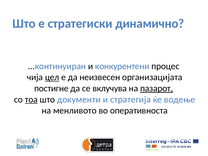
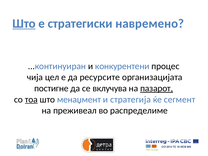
Што underline: none -> present (24, 24)
динамично: динамично -> навремено (150, 24)
цел underline: present -> none (52, 77)
неизвесен: неизвесен -> ресурсите (100, 77)
документи: документи -> менаџмент (79, 99)
водење: водење -> сегмент (180, 99)
менливото: менливото -> преживеал (75, 111)
оперативноста: оперативноста -> распределиме (139, 111)
